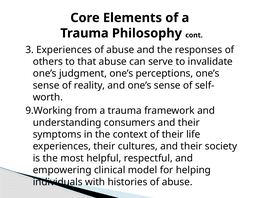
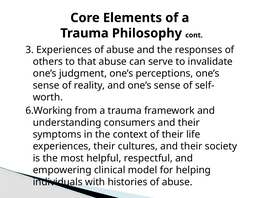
9.Working: 9.Working -> 6.Working (49, 110)
